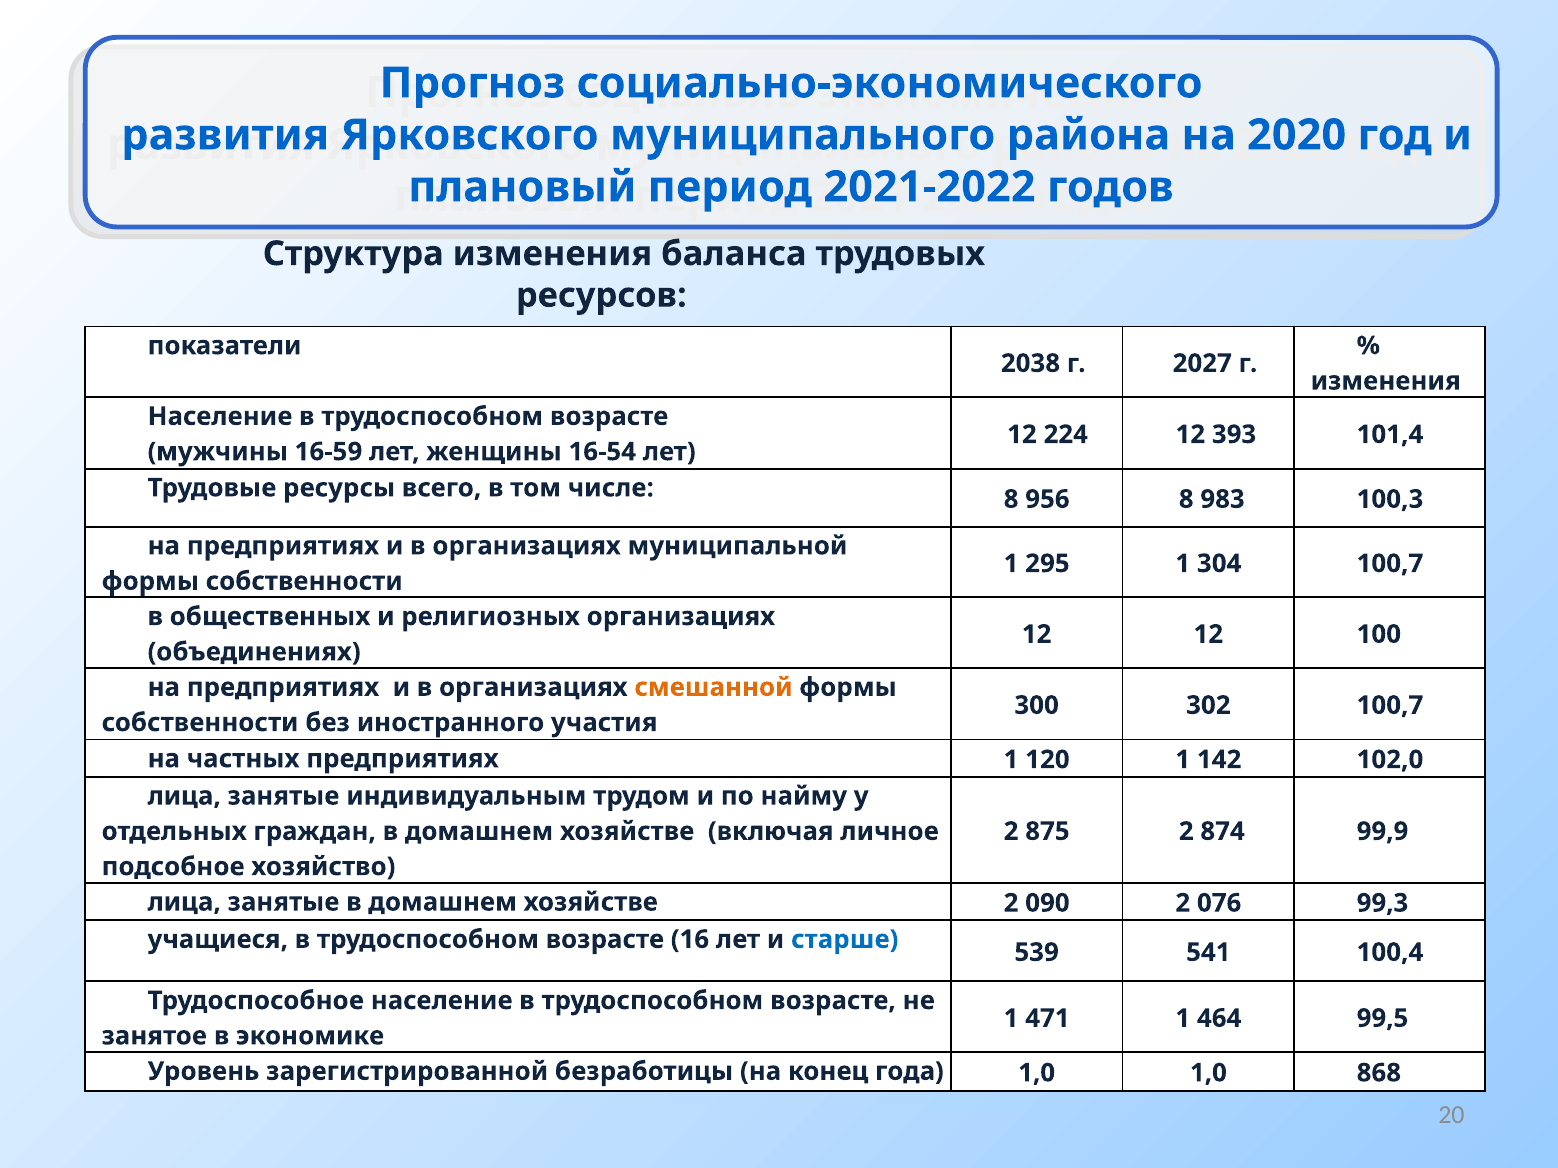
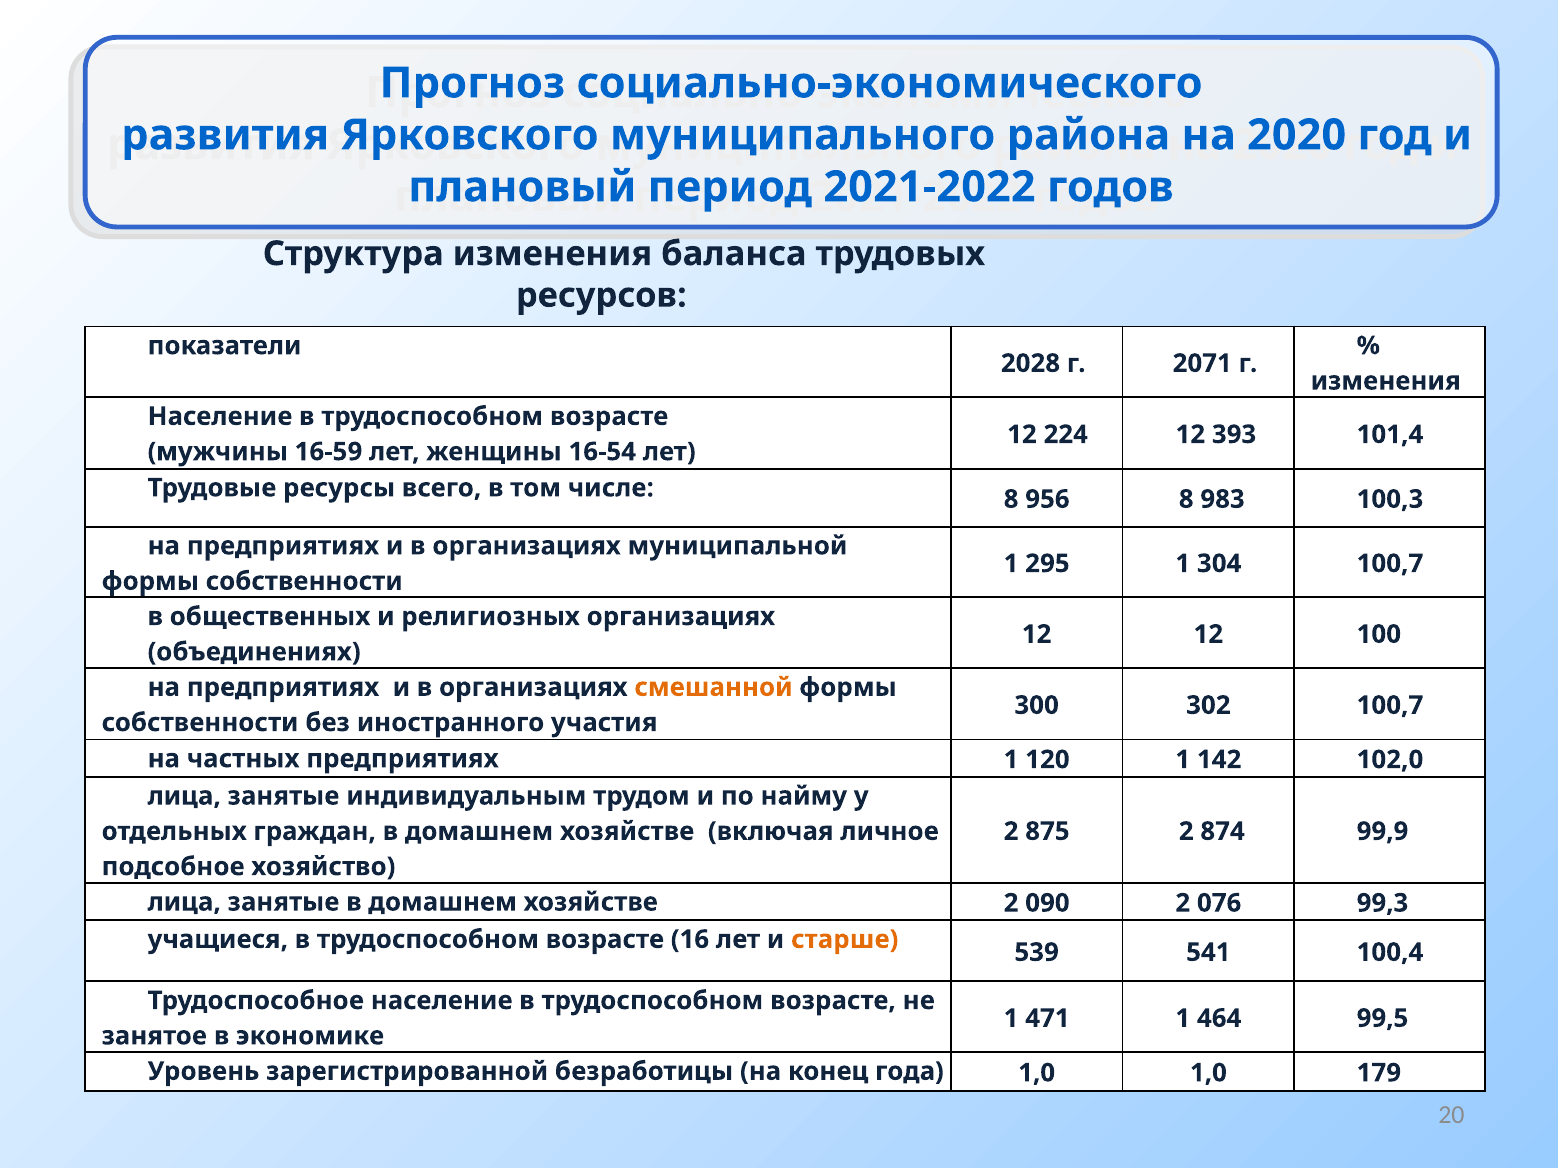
2038: 2038 -> 2028 (1030, 364)
2027: 2027 -> 2071 (1202, 364)
старше colour: blue -> orange (845, 940)
868: 868 -> 179 (1379, 1073)
